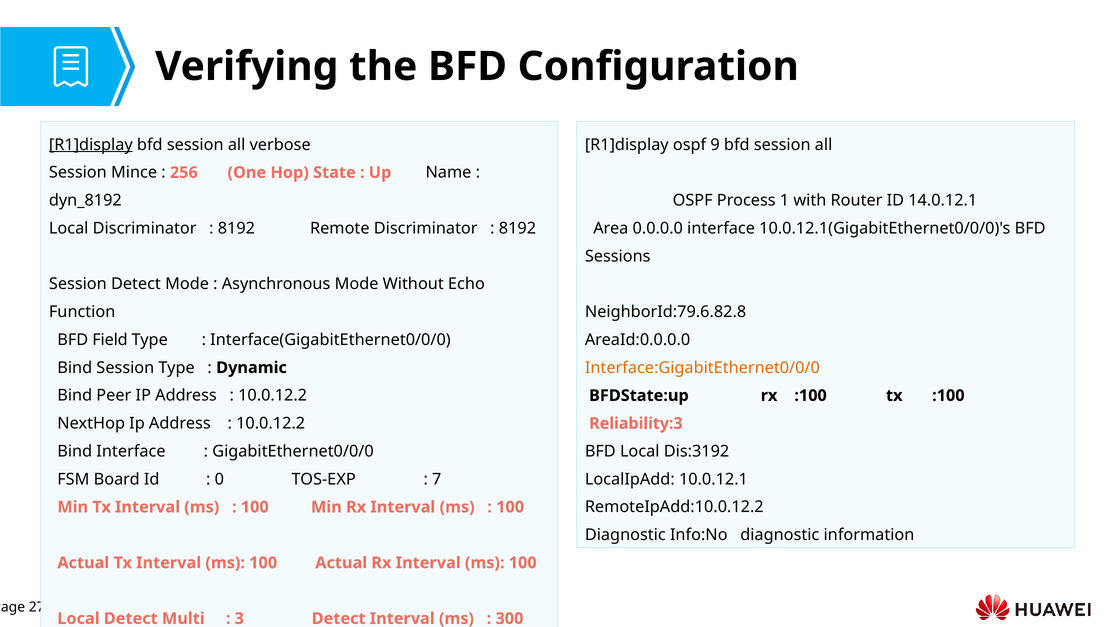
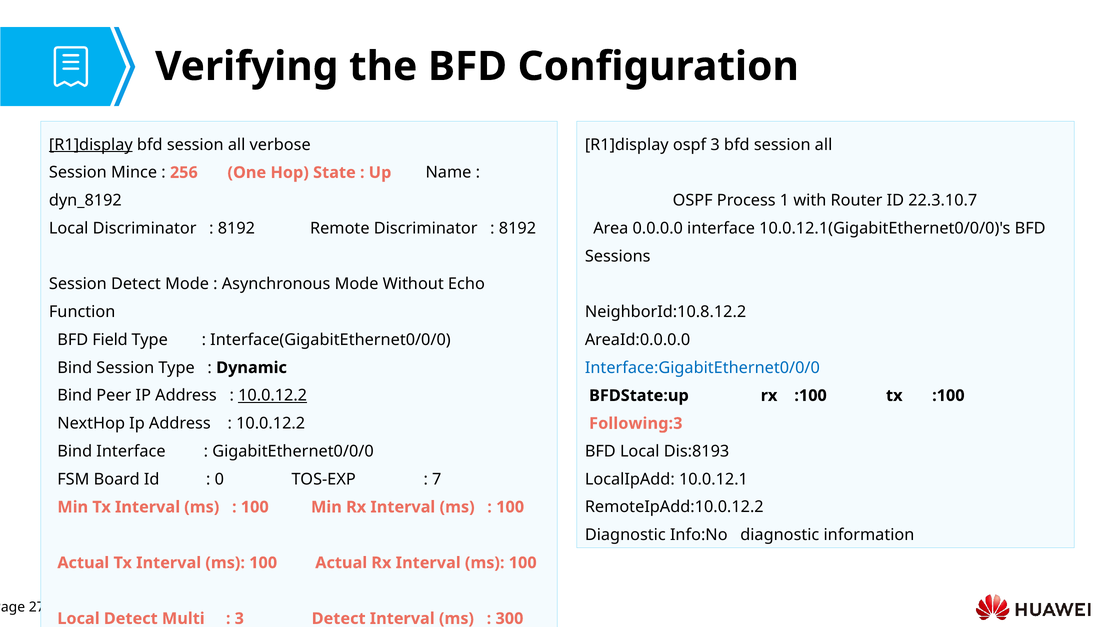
ospf 9: 9 -> 3 (715, 145)
14.0.12.1: 14.0.12.1 -> 22.3.10.7 (943, 200)
NeighborId:79.6.82.8: NeighborId:79.6.82.8 -> NeighborId:10.8.12.2 (666, 312)
Interface:GigabitEthernet0/0/0 colour: orange -> blue (702, 368)
10.0.12.2 underline: none -> present (273, 396)
Reliability:3: Reliability:3 -> Following:3 (636, 424)
Dis:3192: Dis:3192 -> Dis:8193 (697, 451)
